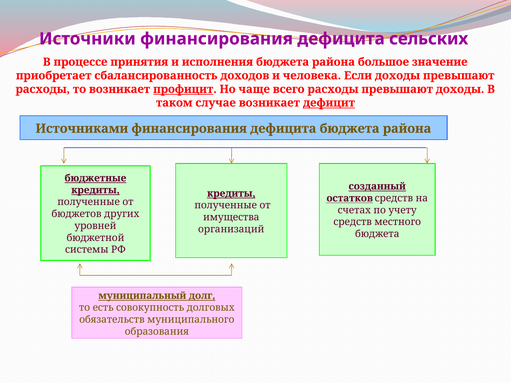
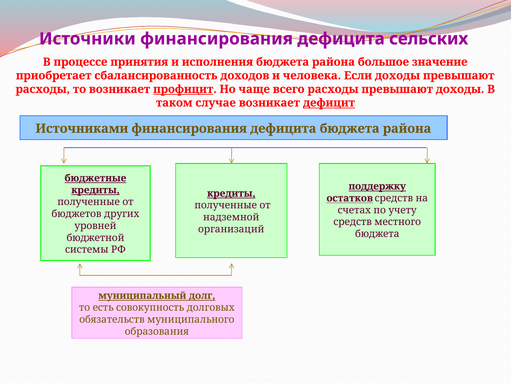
созданный: созданный -> поддержку (377, 186)
имущества: имущества -> надземной (231, 217)
